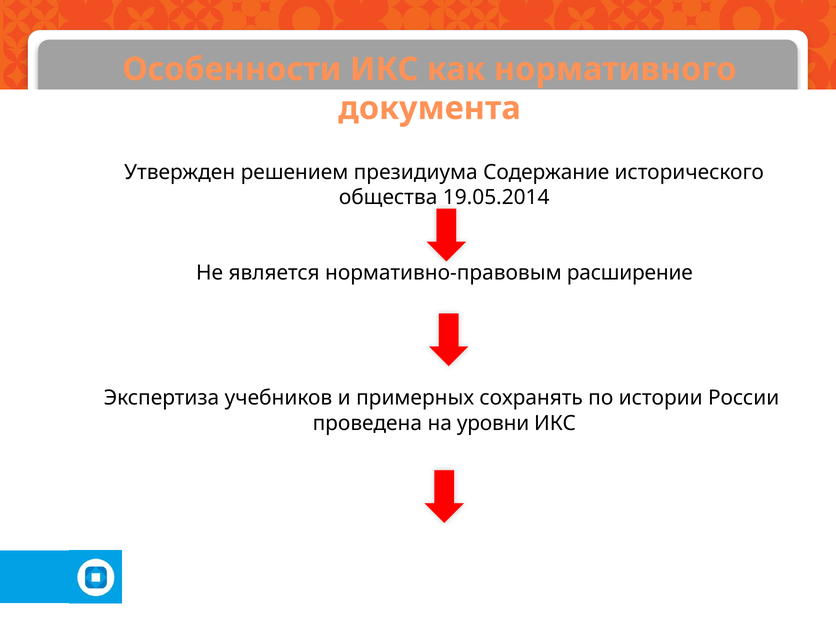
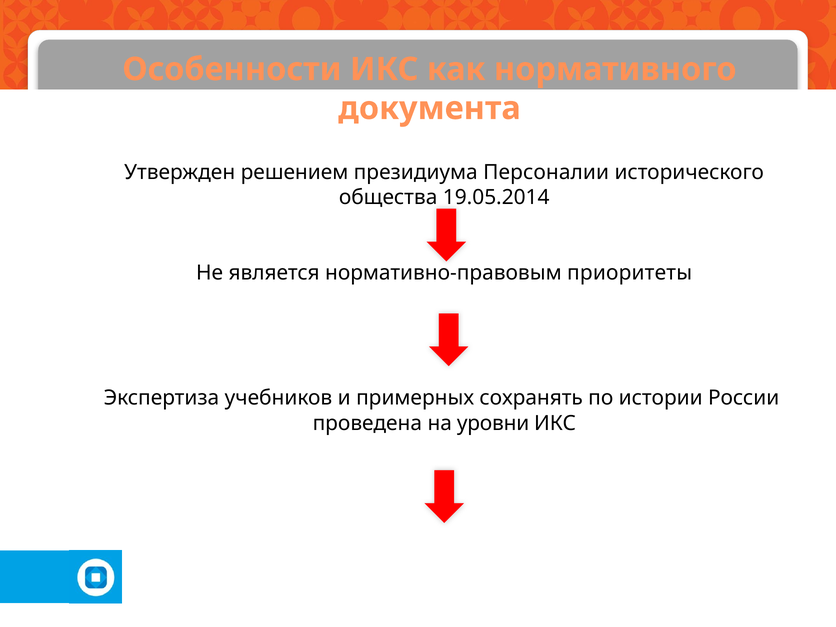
Содержание: Содержание -> Персоналии (546, 172)
расширение: расширение -> приоритеты (630, 273)
